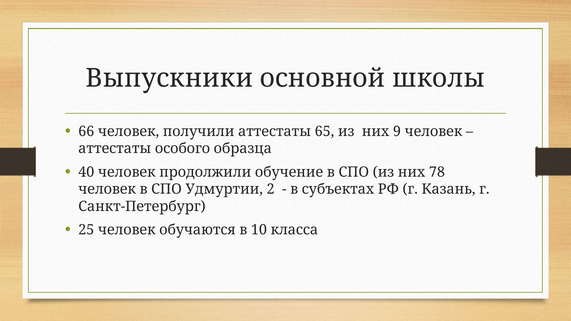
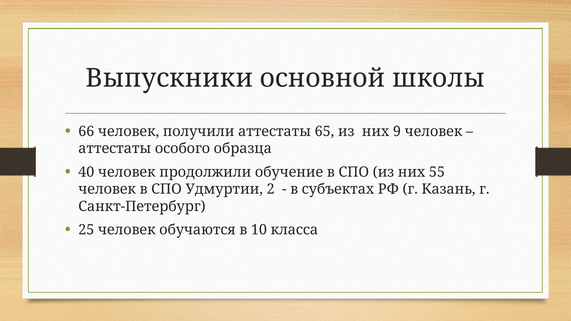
78: 78 -> 55 (437, 172)
